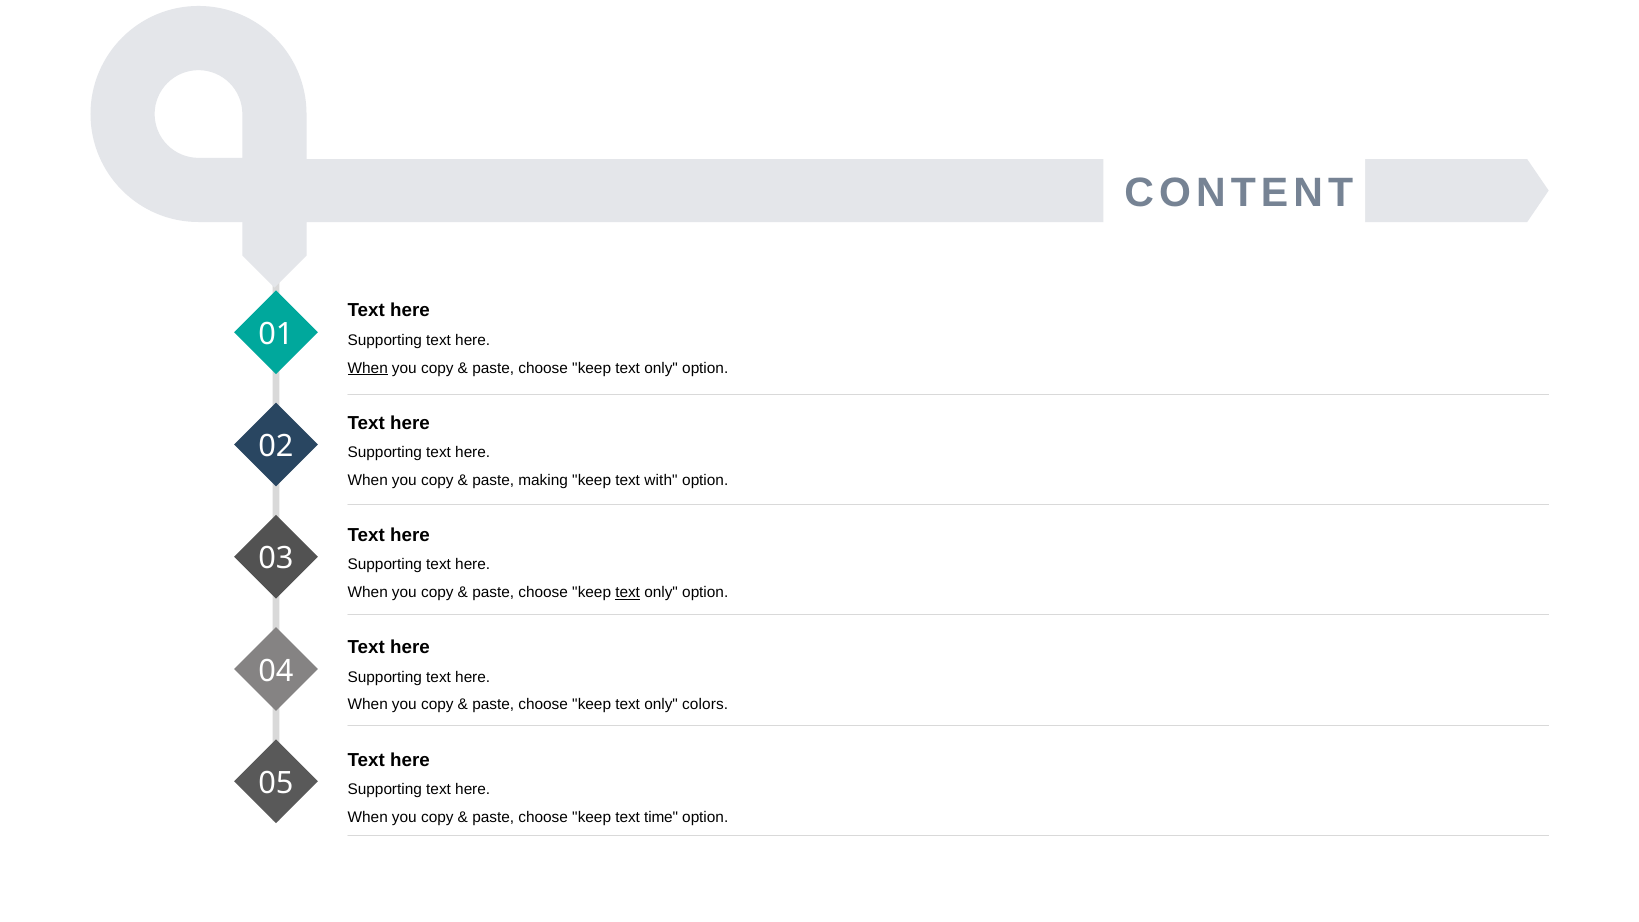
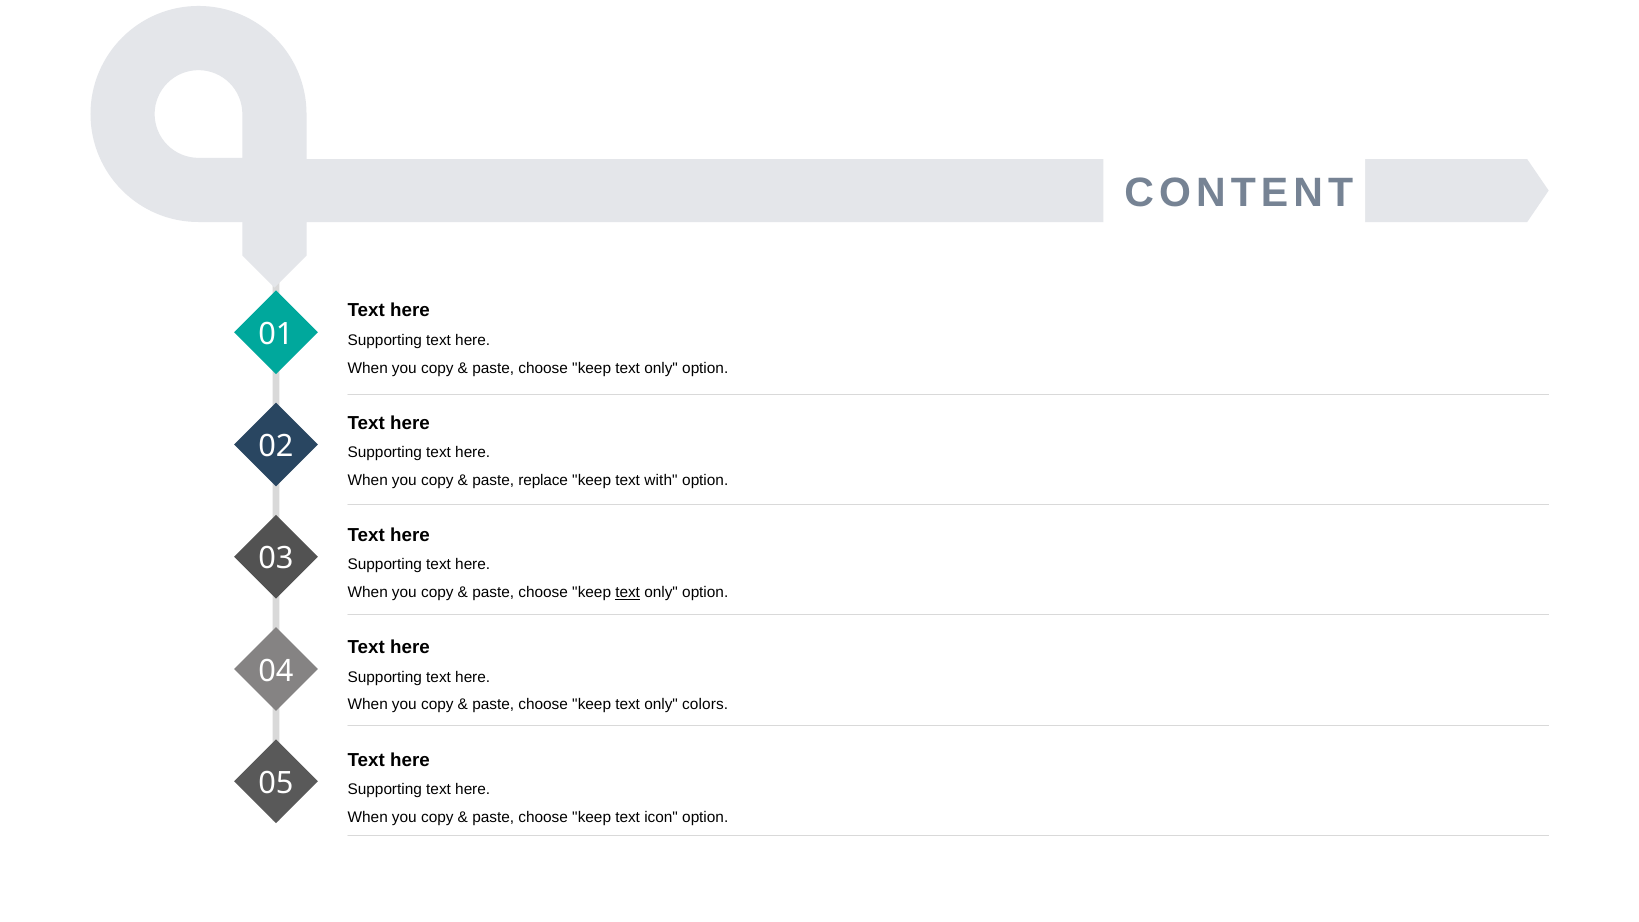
When underline: present -> none (368, 368)
making: making -> replace (543, 480)
time: time -> icon (661, 817)
